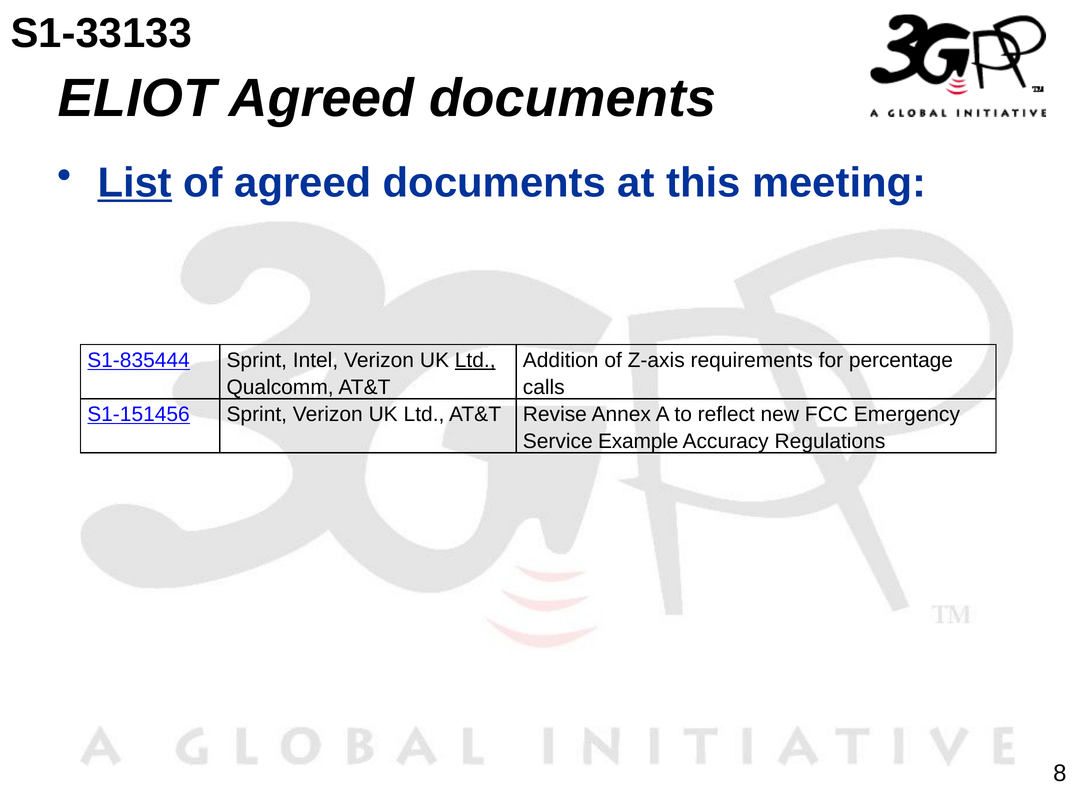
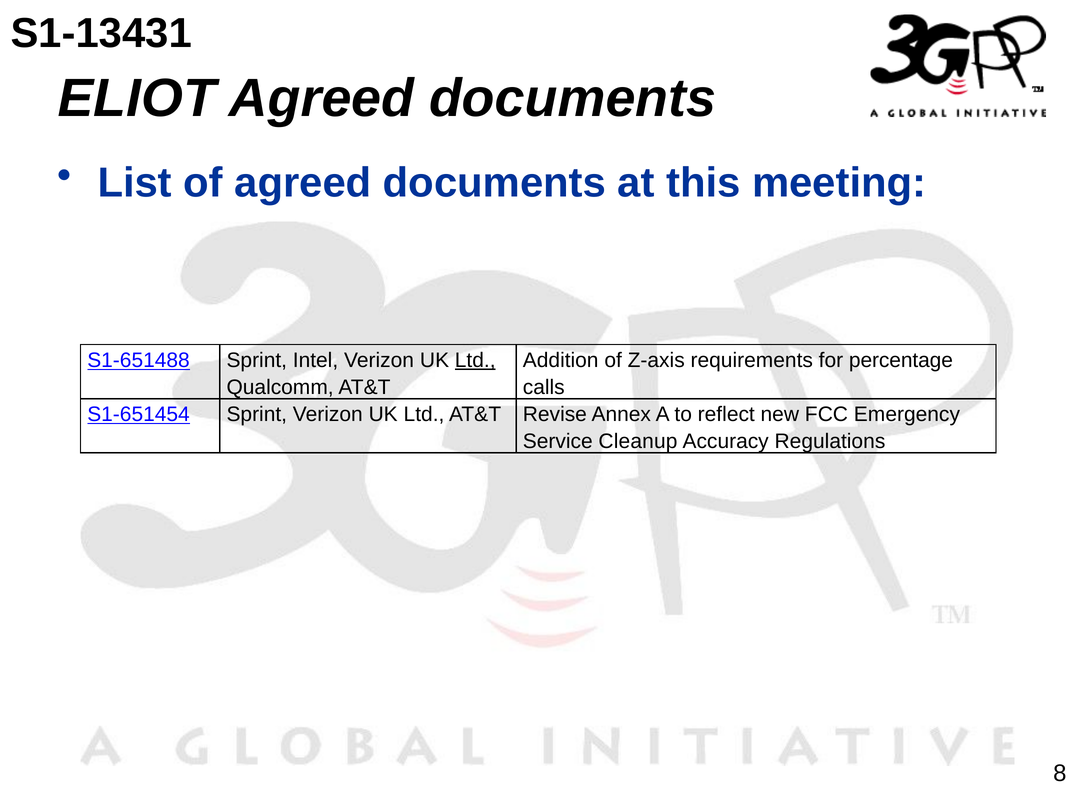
S1-33133: S1-33133 -> S1-13431 (101, 33)
List underline: present -> none (135, 183)
S1-835444: S1-835444 -> S1-651488 (139, 360)
S1-151456: S1-151456 -> S1-651454 (139, 414)
Example: Example -> Cleanup (638, 441)
